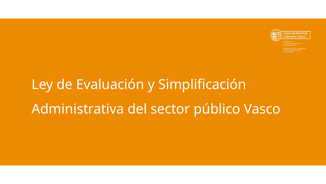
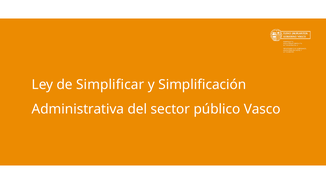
Evaluación: Evaluación -> Simplificar (110, 84)
